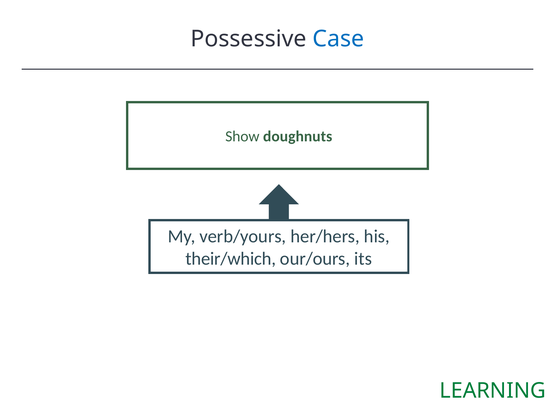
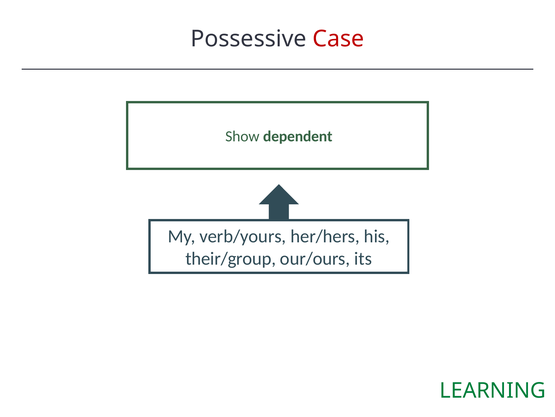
Case colour: blue -> red (338, 39)
doughnuts: doughnuts -> dependent (298, 136)
their/which: their/which -> their/group (231, 258)
